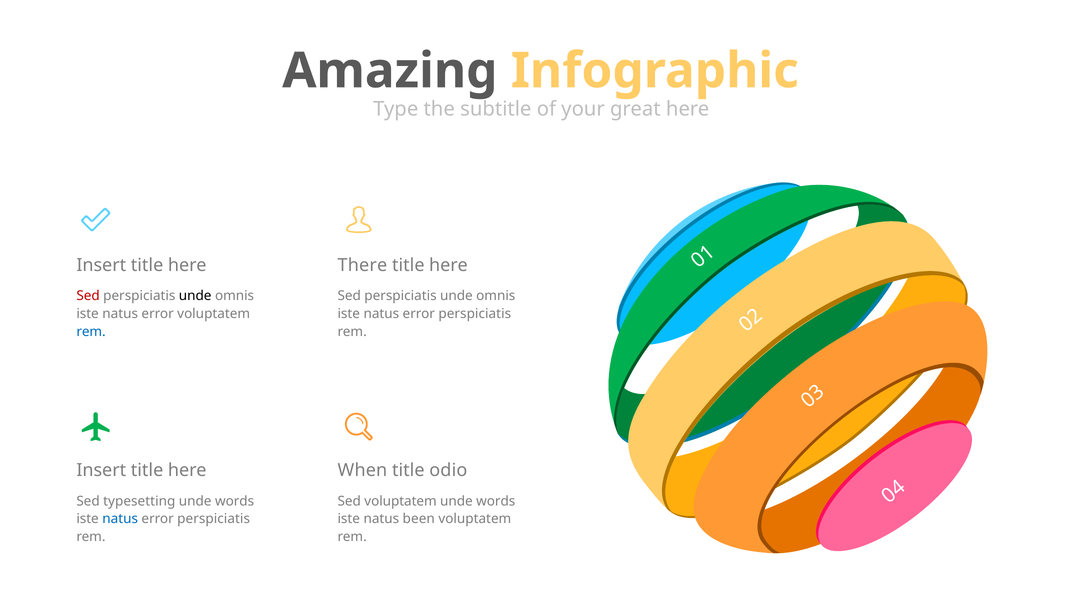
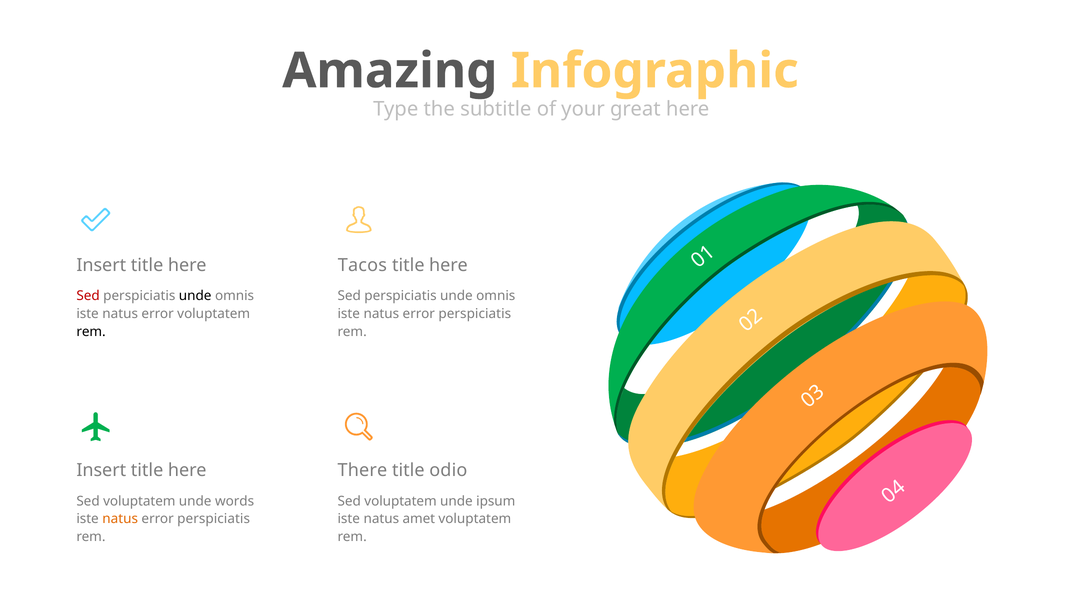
There: There -> Tacos (362, 265)
rem colour: blue -> black (91, 332)
When: When -> There (362, 471)
typesetting: typesetting -> voluptatem (139, 501)
words: words -> ipsum (496, 501)
natus colour: blue -> orange (120, 519)
been: been -> amet (419, 519)
